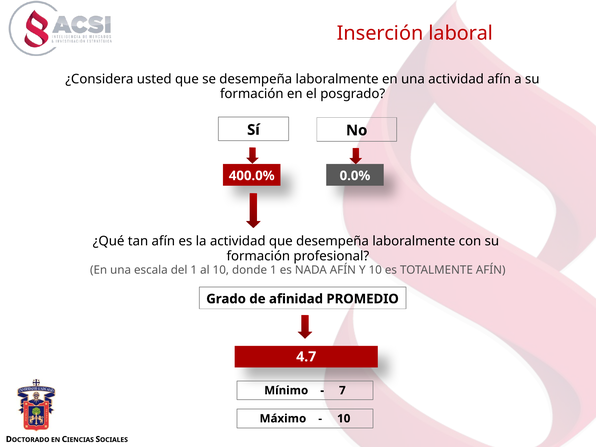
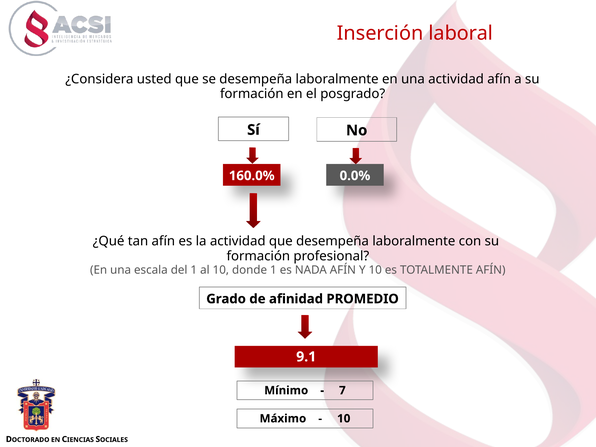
400.0%: 400.0% -> 160.0% (252, 176)
4.7: 4.7 -> 9.1 (306, 357)
